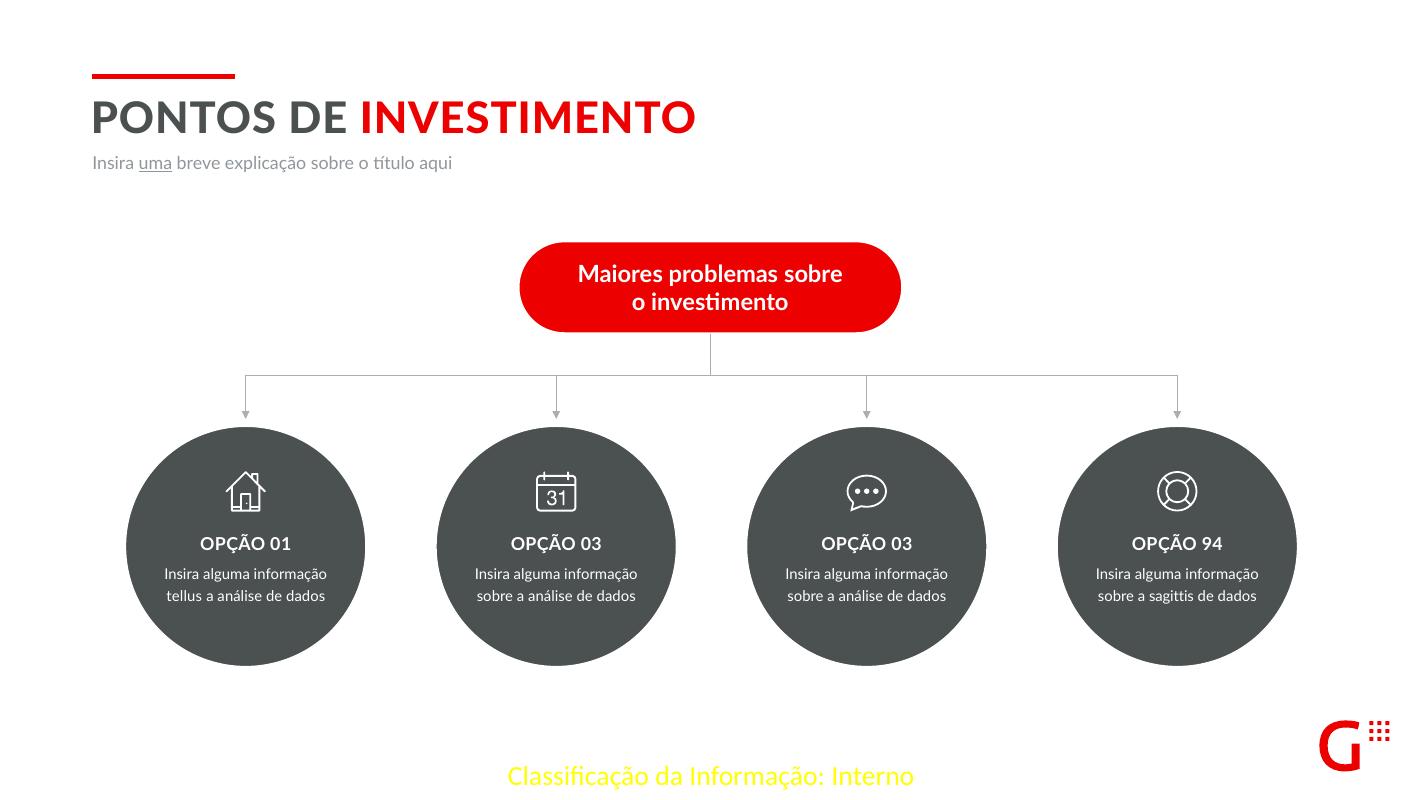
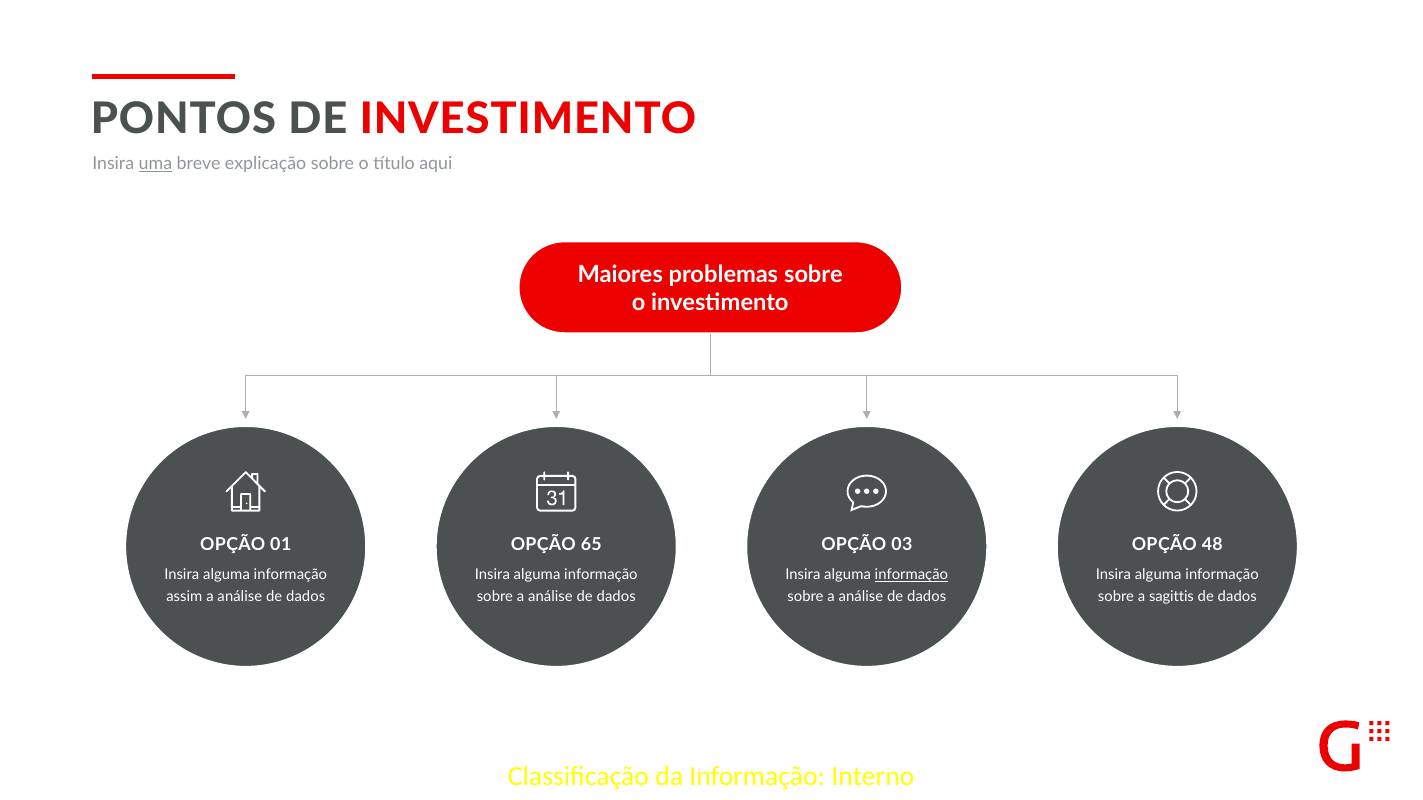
03: 03 -> 65 (591, 545)
94: 94 -> 48 (1212, 545)
informação underline: none -> present (911, 575)
tellus: tellus -> assim (184, 597)
